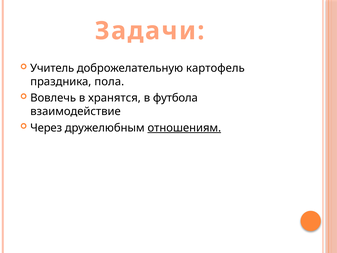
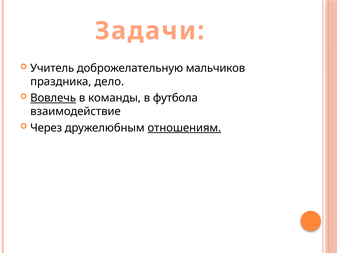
картофель: картофель -> мальчиков (215, 68)
пола: пола -> дело (109, 82)
Вовлечь underline: none -> present (53, 98)
хранятся: хранятся -> команды (114, 98)
